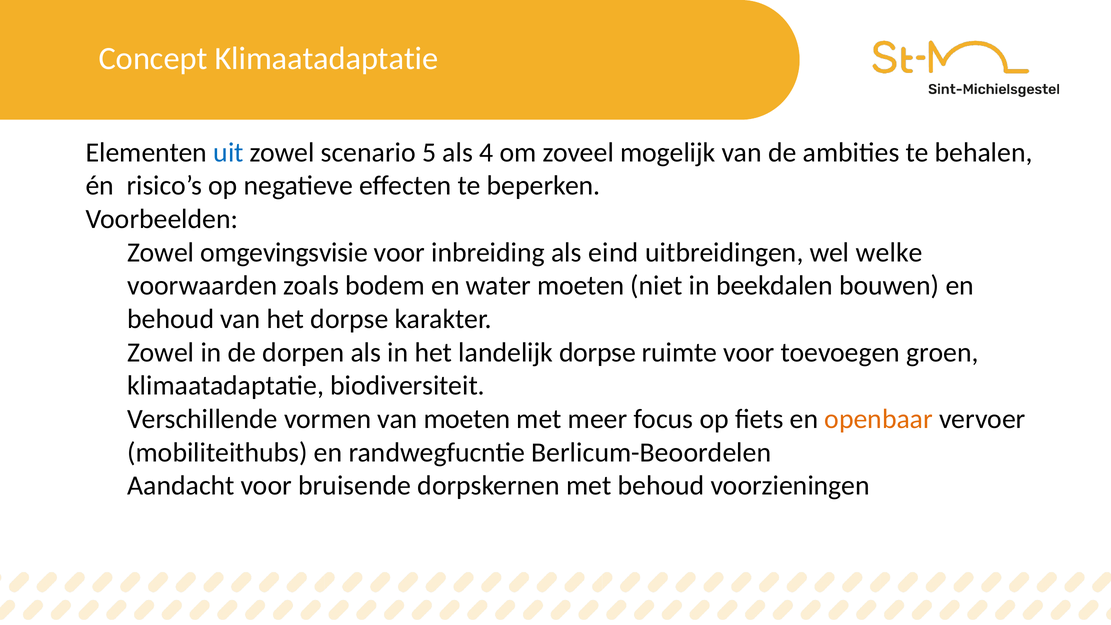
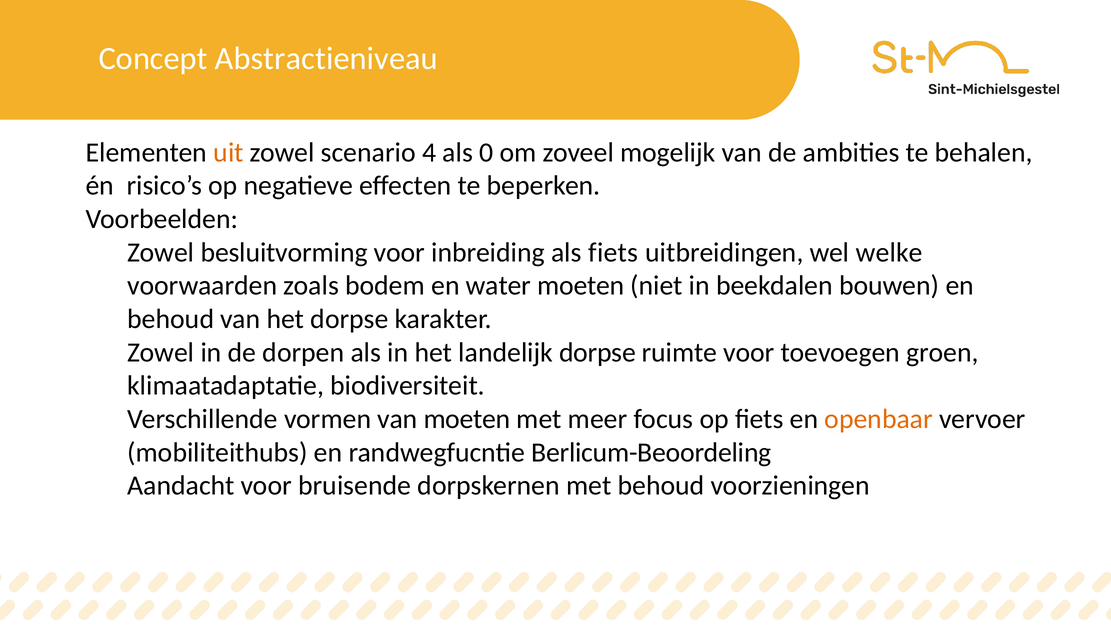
Concept Klimaatadaptatie: Klimaatadaptatie -> Abstractieniveau (326, 58)
uit colour: blue -> orange (229, 152)
5: 5 -> 4 (429, 152)
4: 4 -> 0 (486, 152)
omgevingsvisie: omgevingsvisie -> besluitvorming (284, 252)
als eind: eind -> fiets (613, 252)
Berlicum-Beoordelen: Berlicum-Beoordelen -> Berlicum-Beoordeling (651, 452)
